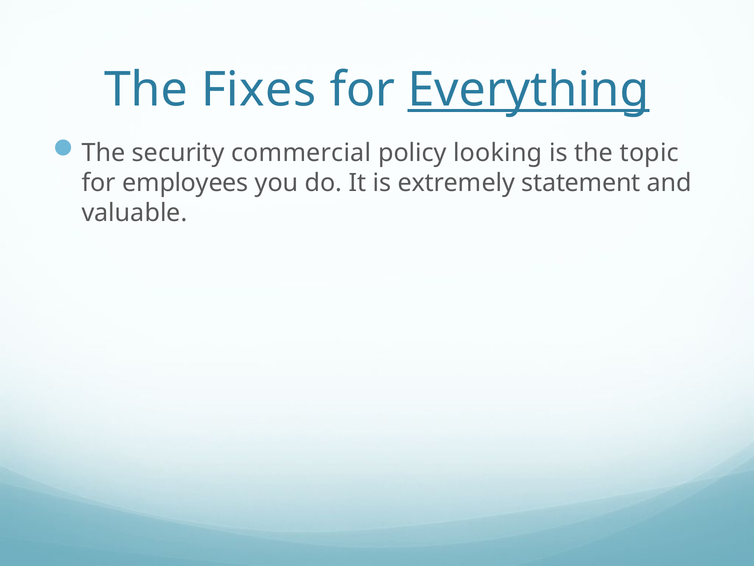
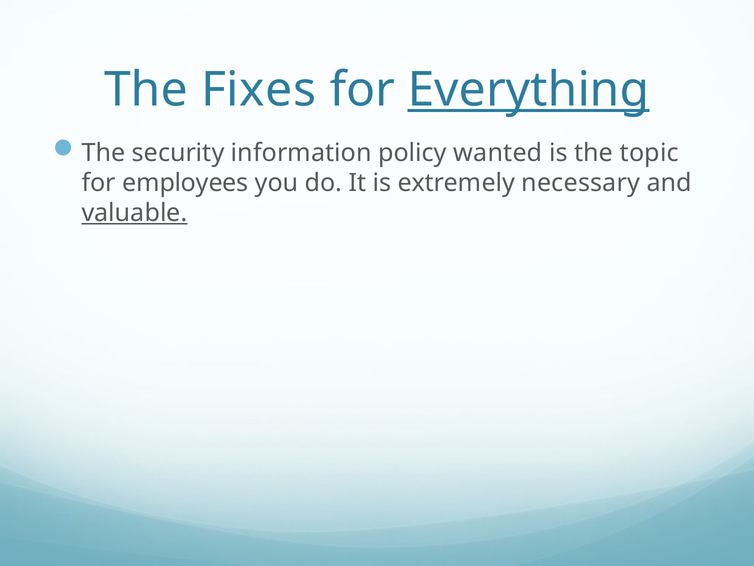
commercial: commercial -> information (301, 153)
looking: looking -> wanted (498, 153)
statement: statement -> necessary (581, 183)
valuable underline: none -> present (135, 213)
